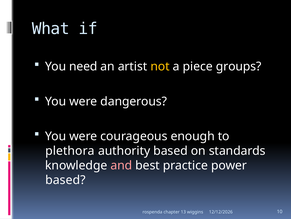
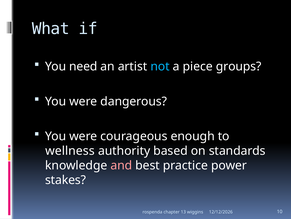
not colour: yellow -> light blue (160, 66)
plethora: plethora -> wellness (70, 150)
based: based -> stakes (66, 179)
